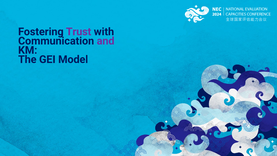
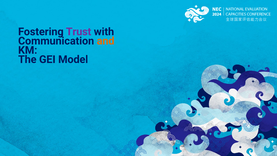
and colour: purple -> orange (106, 41)
